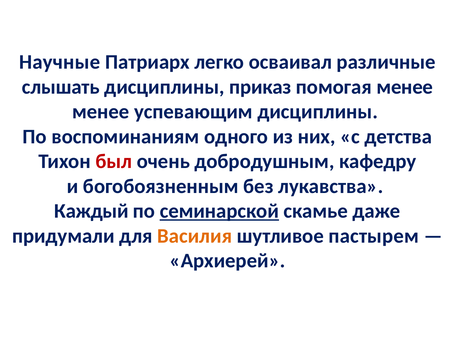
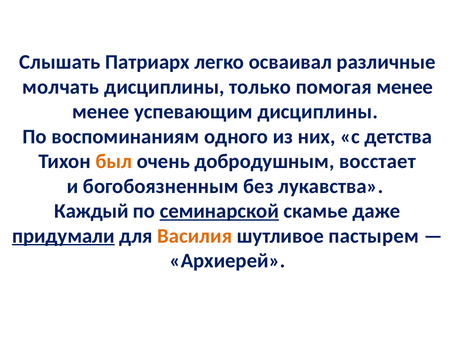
Научные: Научные -> Слышать (60, 62)
слышать: слышать -> молчать (61, 87)
приказ: приказ -> только (260, 87)
был colour: red -> orange (114, 162)
кафедру: кафедру -> восстает (378, 162)
придумали underline: none -> present (63, 236)
